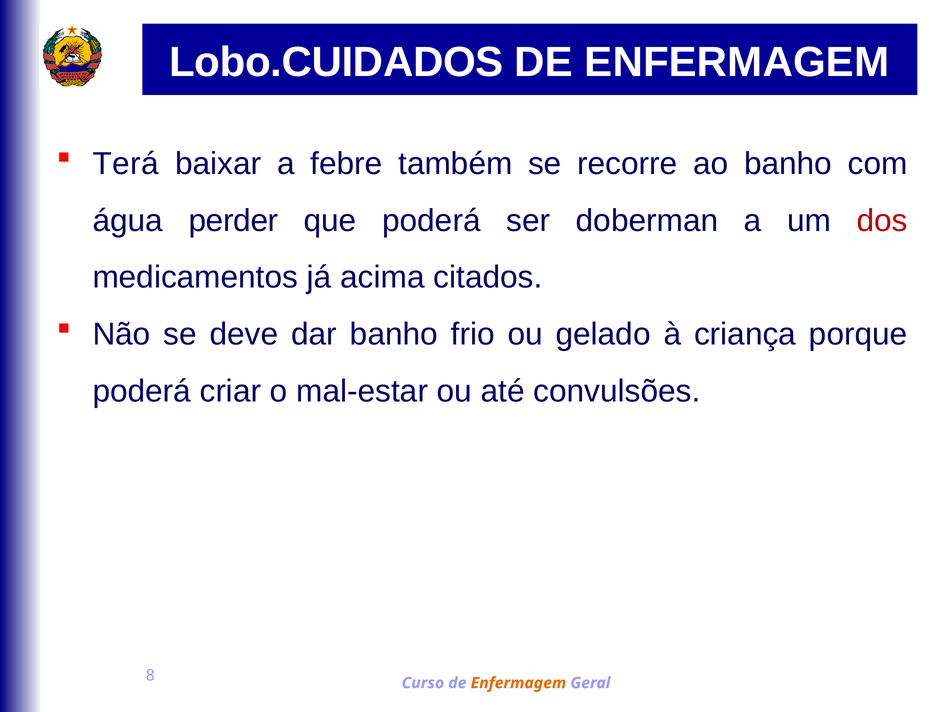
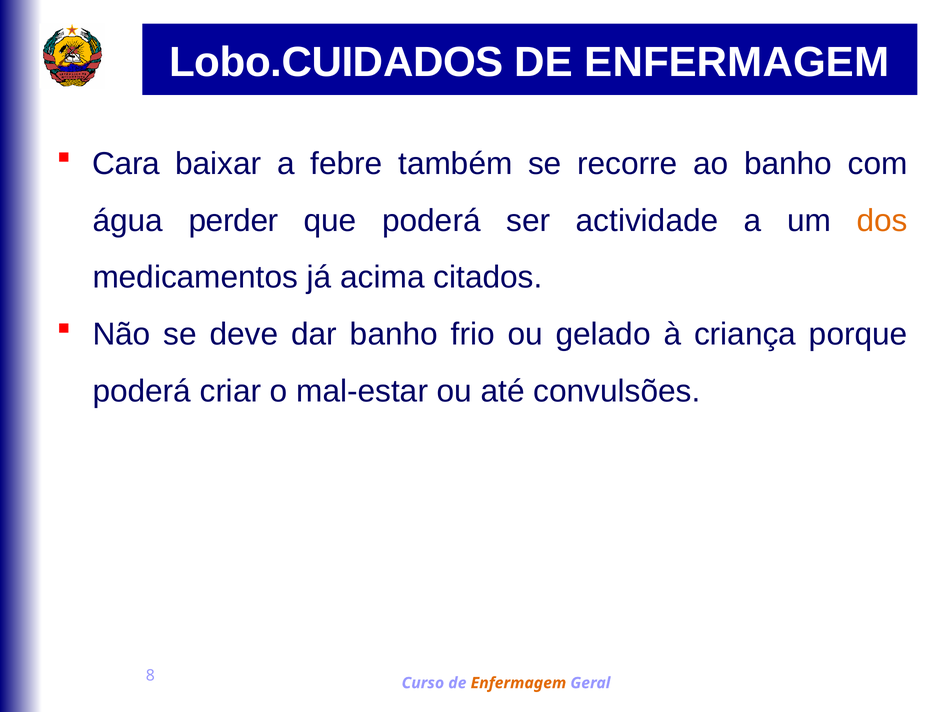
Terá: Terá -> Cara (126, 164)
doberman: doberman -> actividade (647, 220)
dos colour: red -> orange (882, 220)
